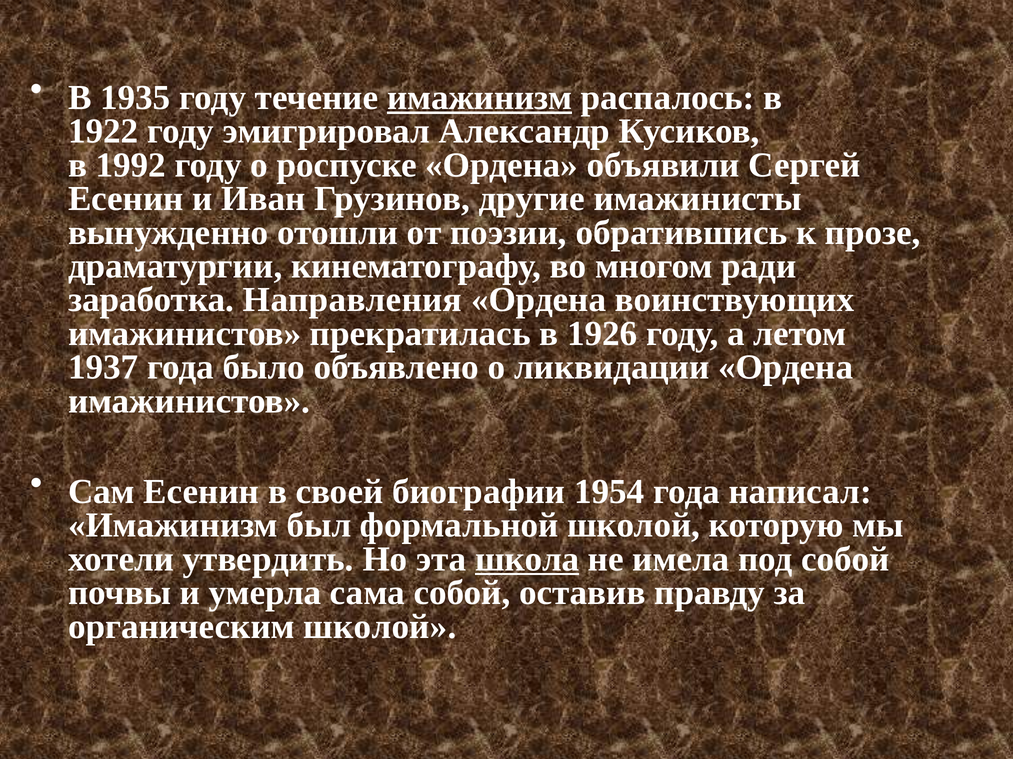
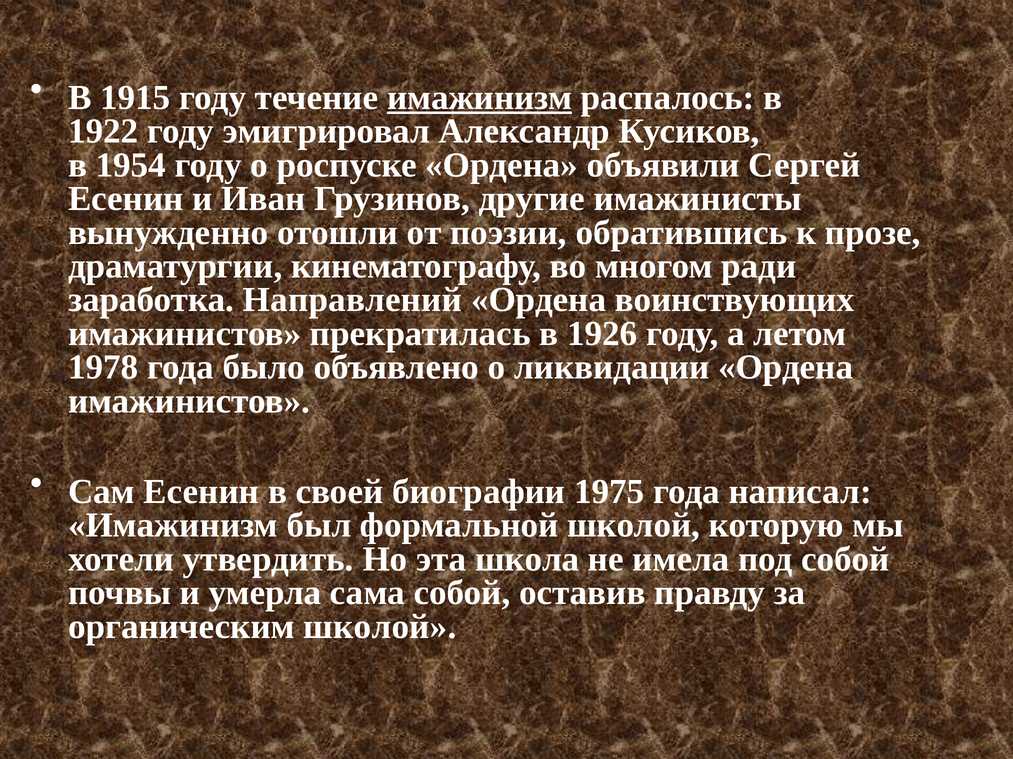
1935: 1935 -> 1915 (135, 98)
1992: 1992 -> 1954 (131, 165)
Направления: Направления -> Направлений (353, 300)
1937: 1937 -> 1978 (103, 368)
1954: 1954 -> 1975 (609, 492)
школа underline: present -> none (527, 560)
